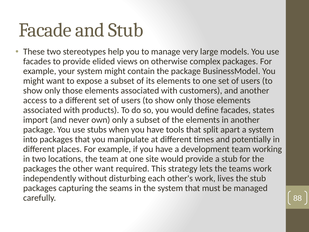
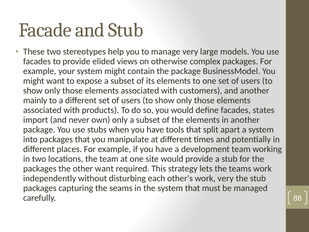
access: access -> mainly (35, 100)
work lives: lives -> very (226, 178)
